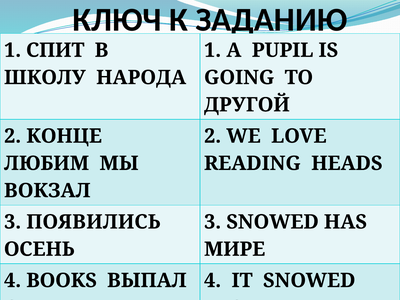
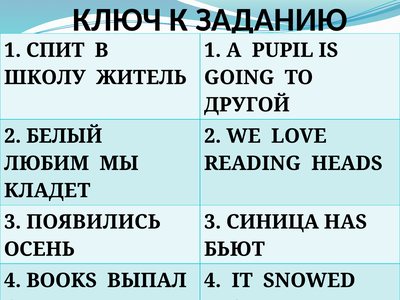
НАРОДА: НАРОДА -> ЖИТЕЛЬ (141, 78)
КОНЦЕ: КОНЦЕ -> БЕЛЫЙ (64, 136)
ВОКЗАЛ: ВОКЗАЛ -> КЛАДЕТ (47, 191)
3 SNOWED: SNOWED -> СИНИЦА (273, 222)
МИРЕ: МИРЕ -> БЬЮТ (235, 249)
